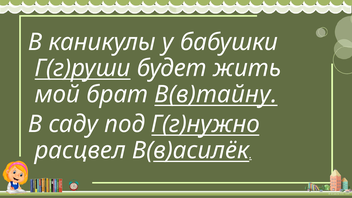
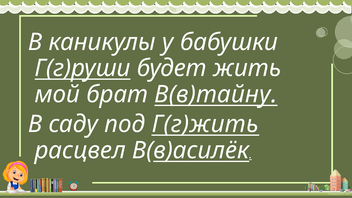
Г(г)нужно: Г(г)нужно -> Г(г)жить (205, 124)
